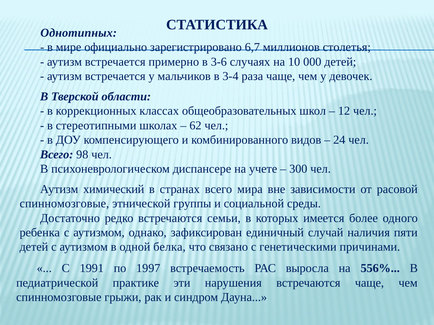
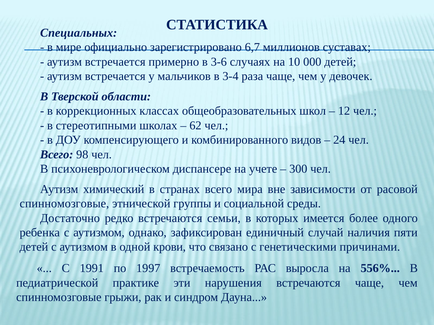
Однотипных: Однотипных -> Специальных (79, 33)
столетья: столетья -> суставах (347, 47)
белка: белка -> крови (170, 247)
